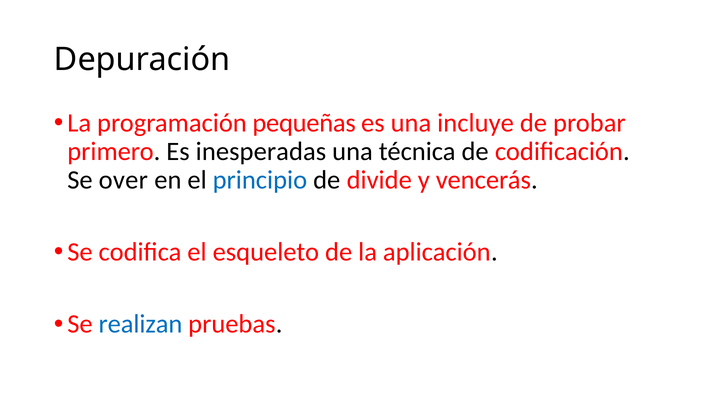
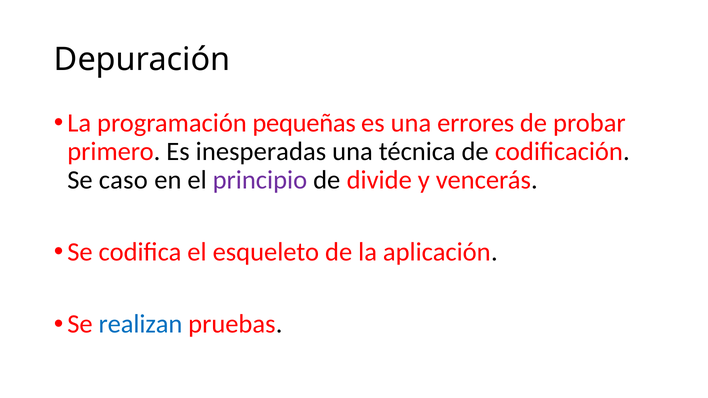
incluye: incluye -> errores (476, 123)
over: over -> caso (123, 180)
principio colour: blue -> purple (260, 180)
